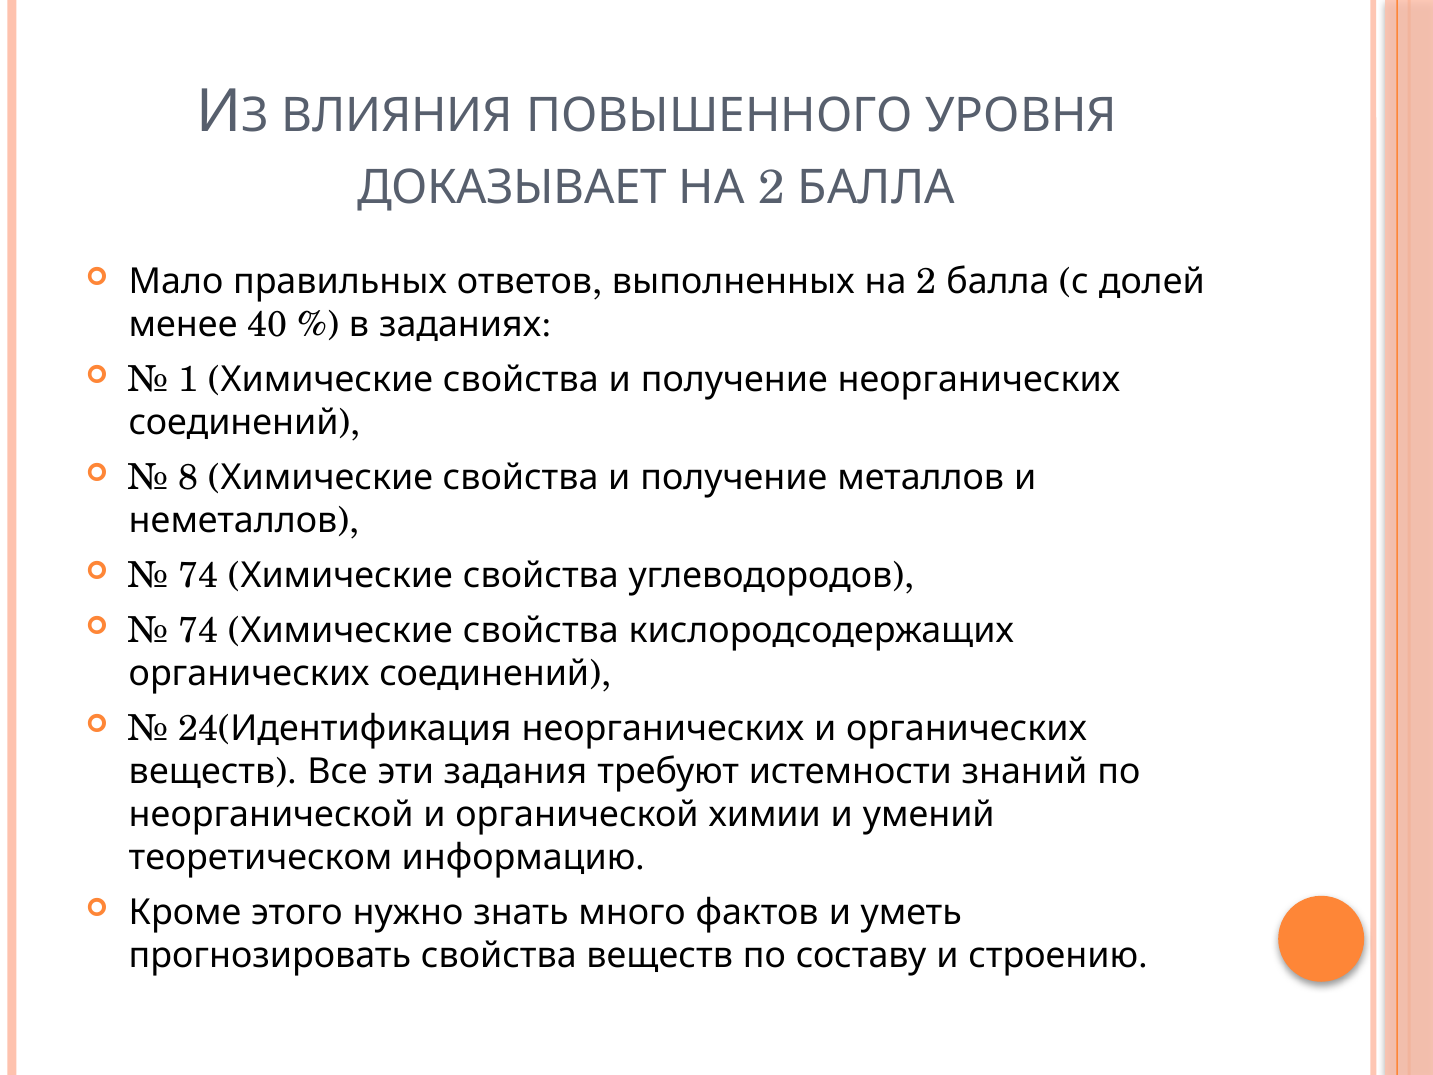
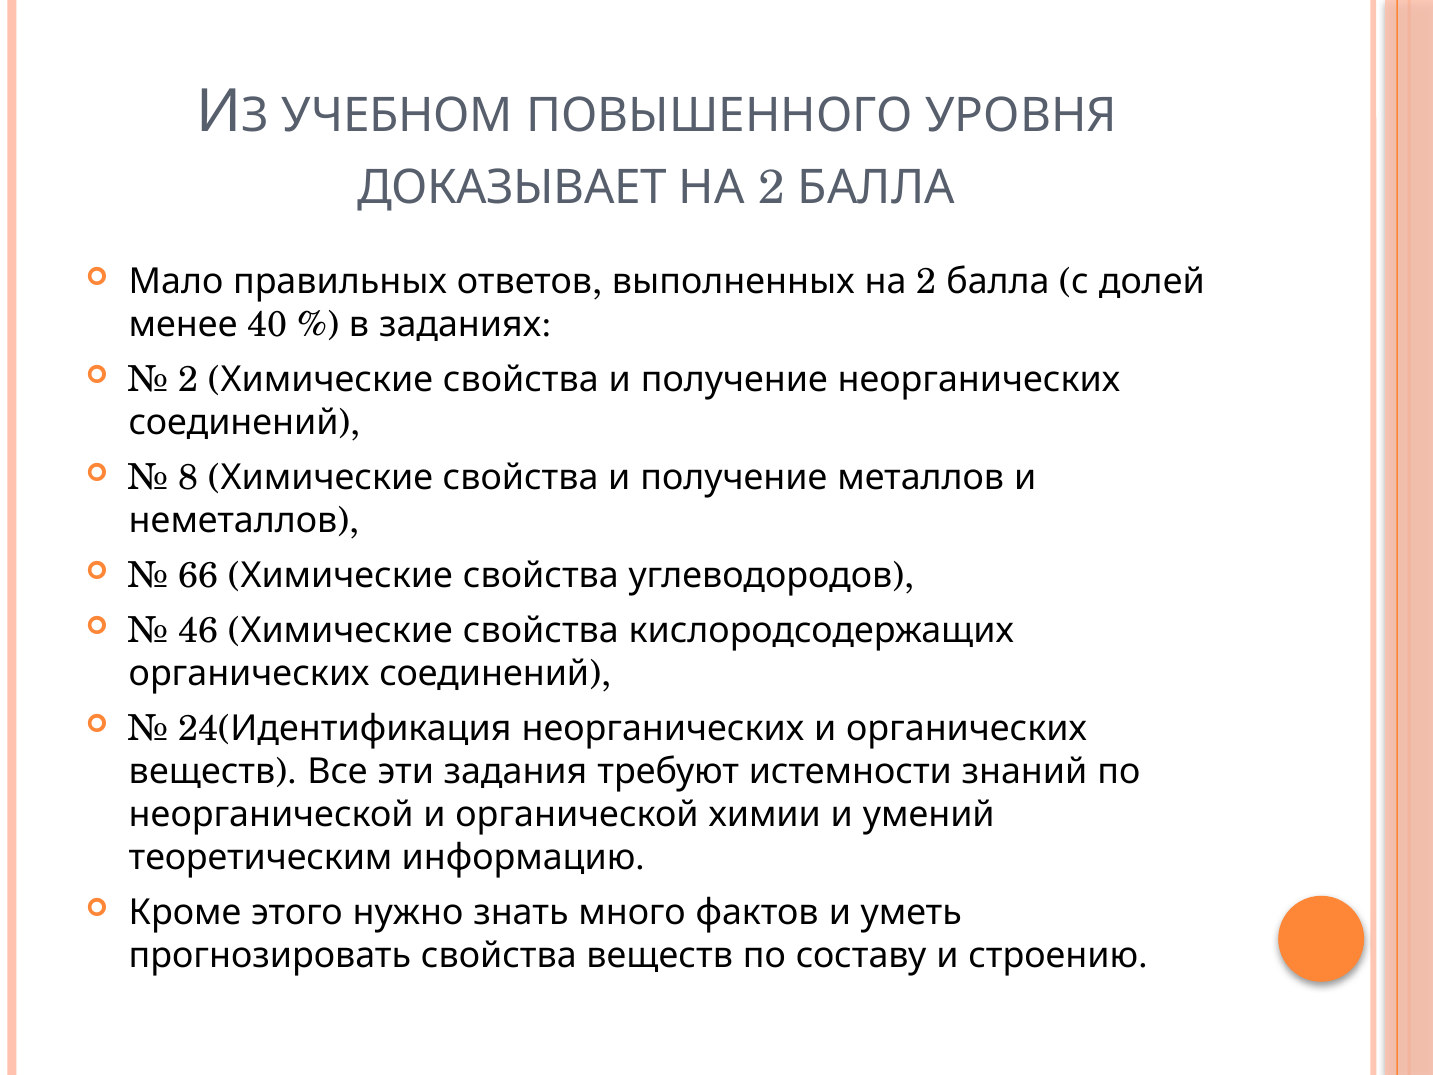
ВЛИЯНИЯ: ВЛИЯНИЯ -> УЧЕБНОМ (398, 116)
1: 1 -> 2 (189, 380)
74: 74 -> 66 (199, 576)
74: 74 -> 46 (199, 631)
теоретическом: теоретическом -> теоретическим (261, 858)
